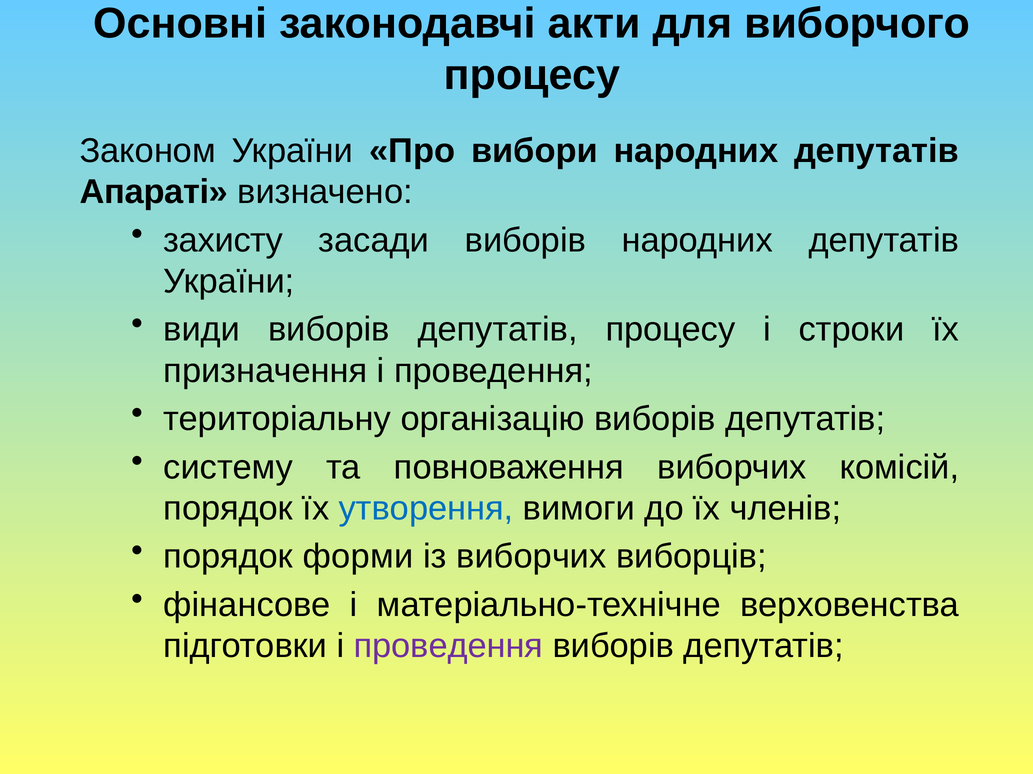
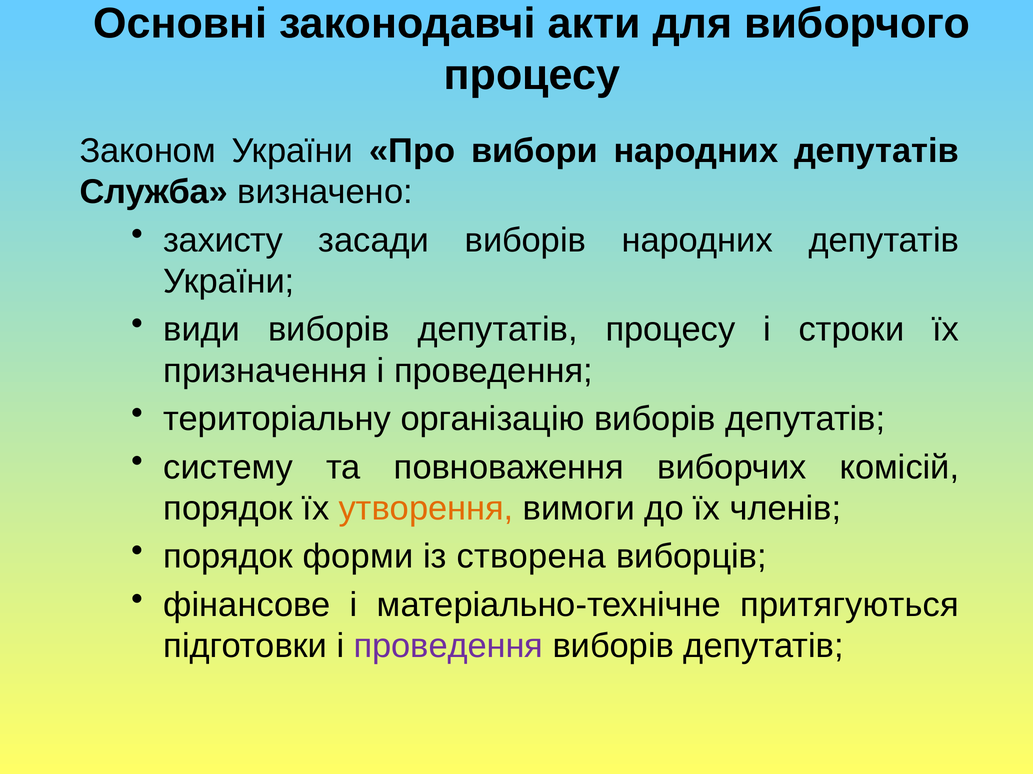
Апараті: Апараті -> Служба (154, 192)
утворення colour: blue -> orange (426, 509)
із виборчих: виборчих -> створена (531, 557)
верховенства: верховенства -> притягуються (849, 605)
